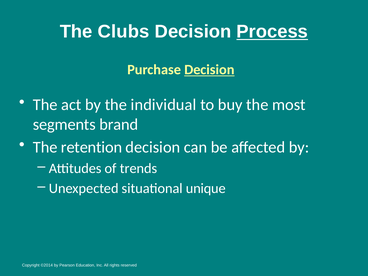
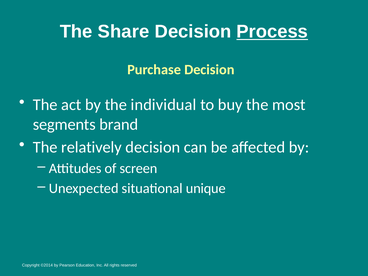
Clubs: Clubs -> Share (123, 32)
Decision underline: present -> none (209, 70)
retention: retention -> relatively (91, 147)
trends: trends -> screen (139, 168)
